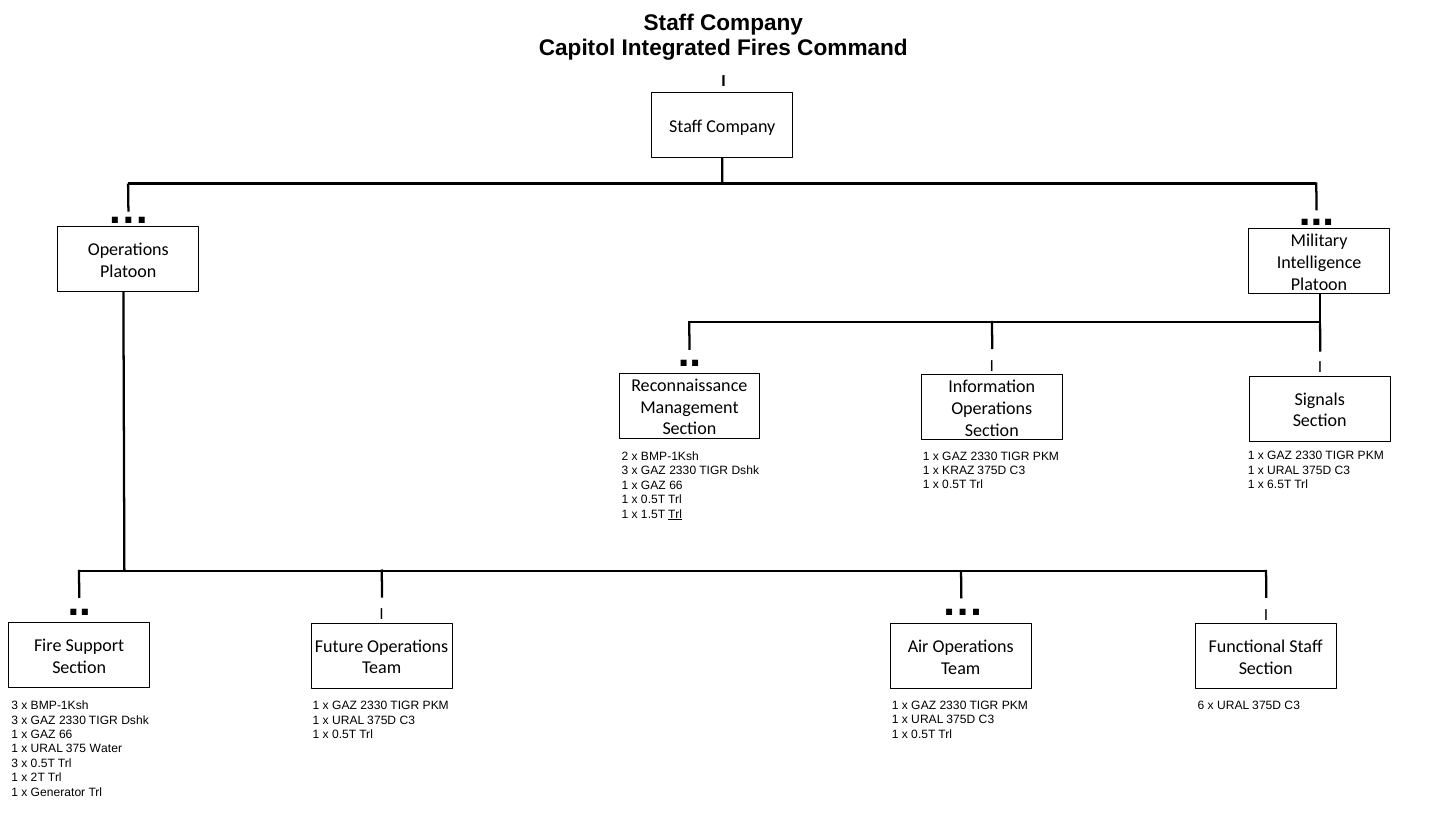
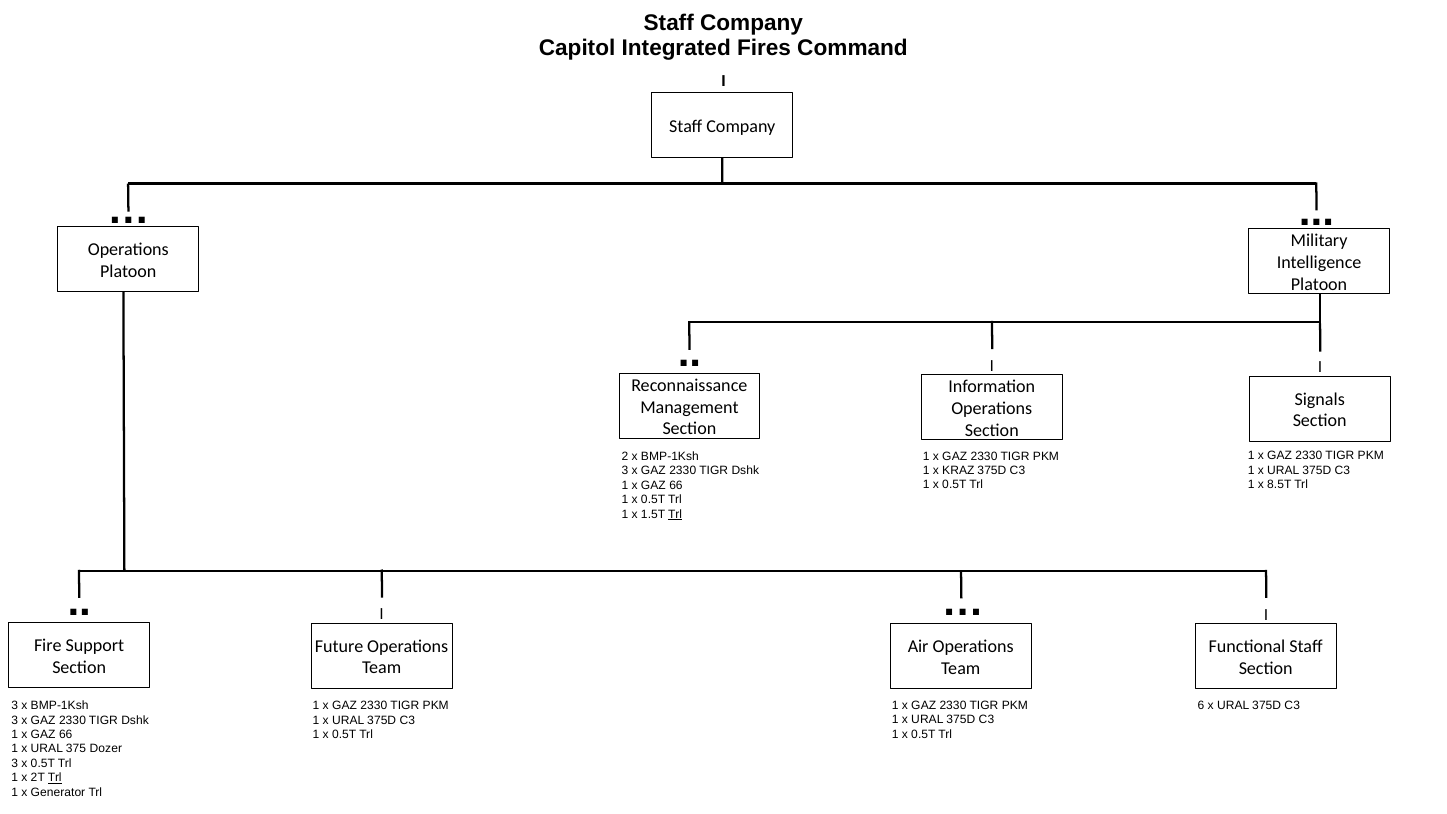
6.5T: 6.5T -> 8.5T (1279, 485)
Water: Water -> Dozer (106, 749)
Trl underline: none -> present (55, 778)
